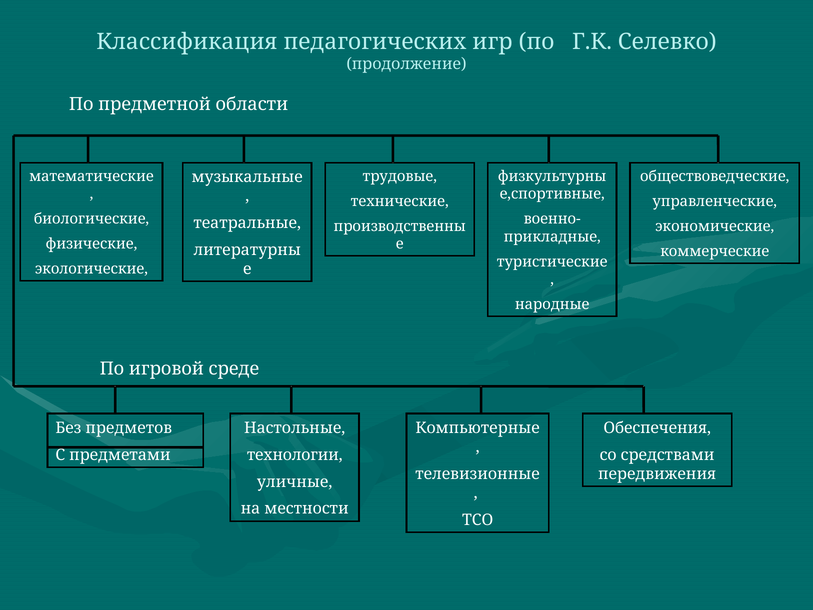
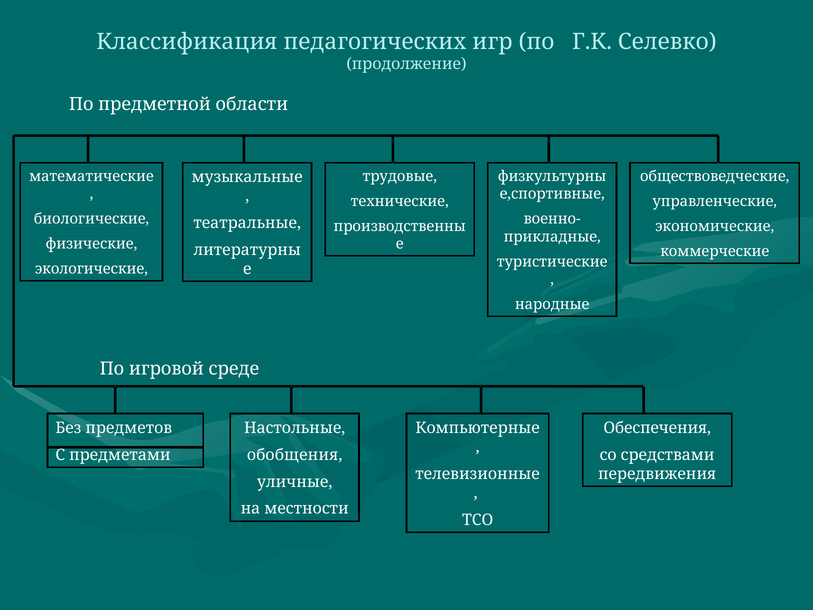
технологии: технологии -> обобщения (295, 455)
